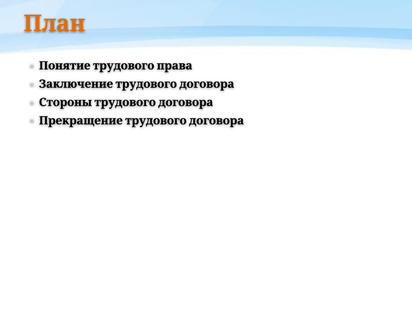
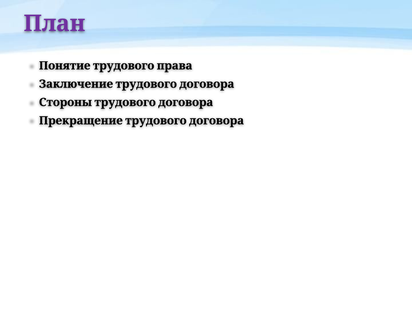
План colour: orange -> purple (54, 24)
